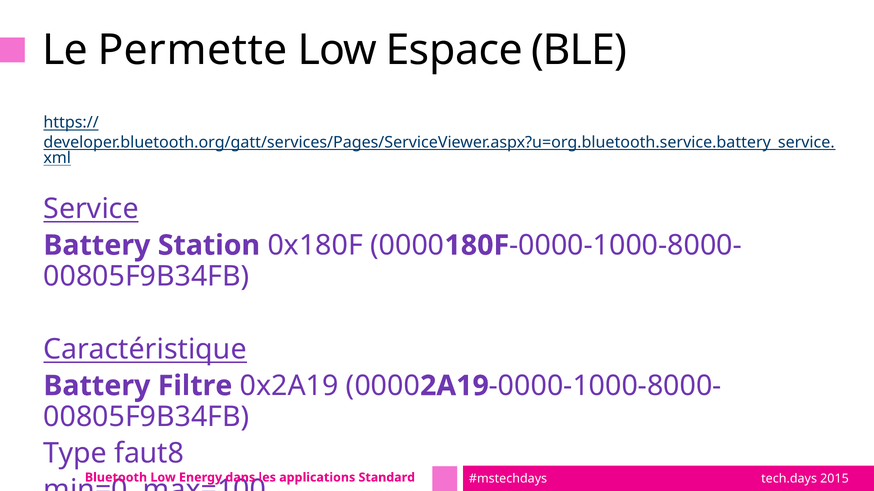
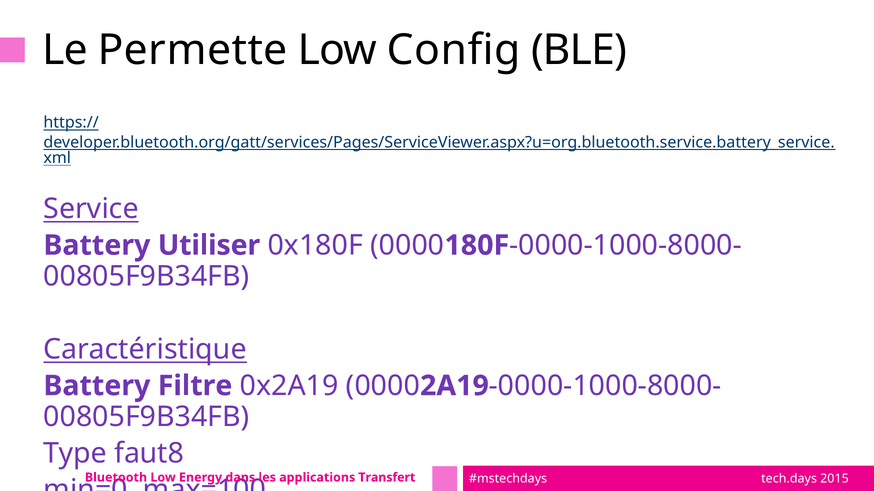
Espace: Espace -> Config (454, 50)
Station: Station -> Utiliser (209, 246)
Standard: Standard -> Transfert (387, 478)
